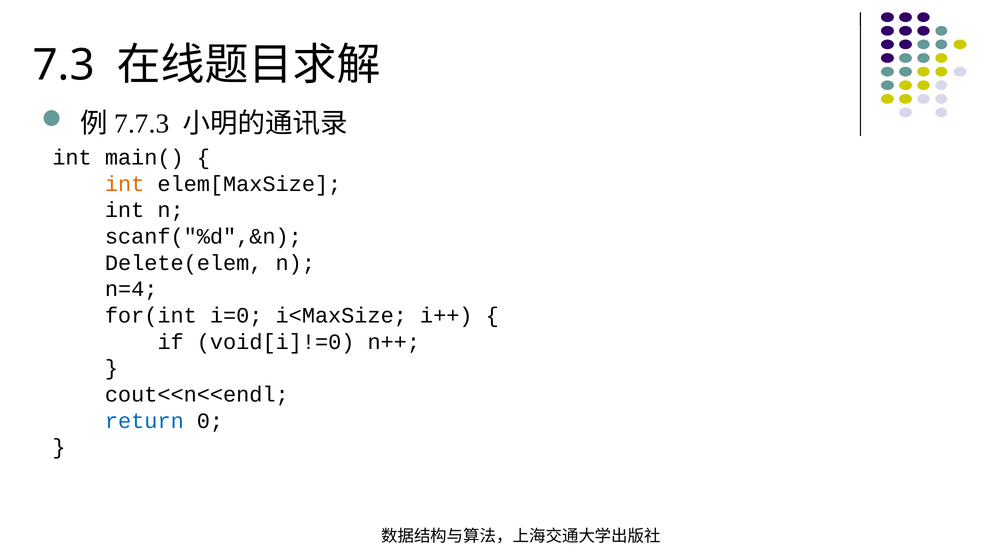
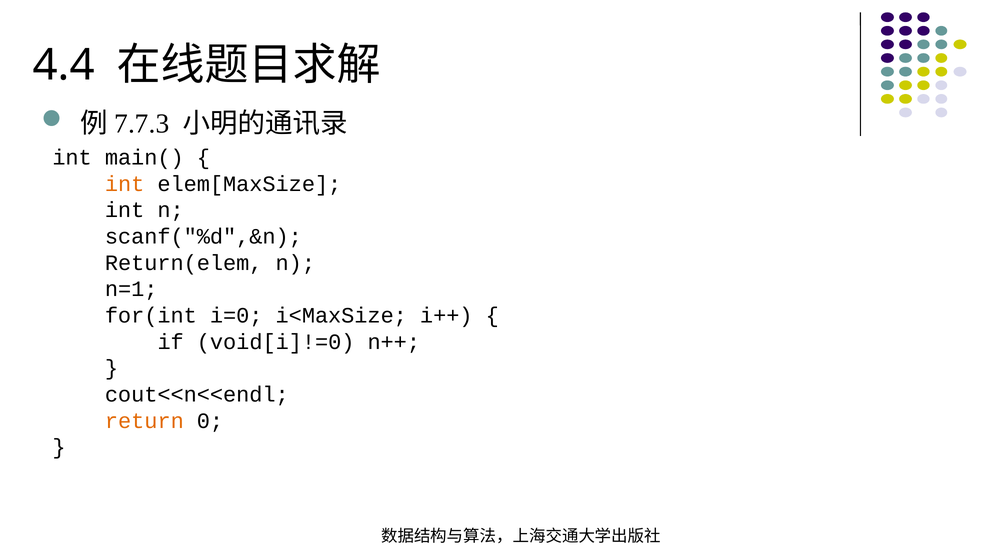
7.3: 7.3 -> 4.4 (64, 65)
Delete(elem: Delete(elem -> Return(elem (184, 263)
n=4: n=4 -> n=1 (131, 289)
return colour: blue -> orange (144, 421)
